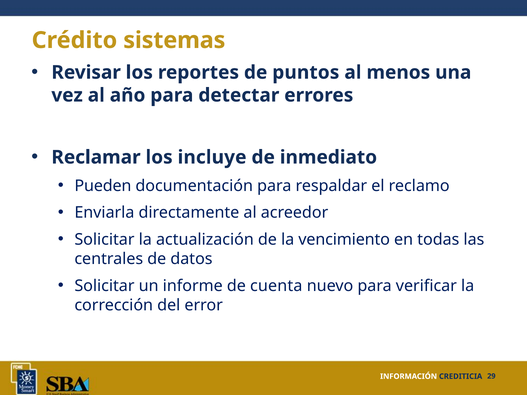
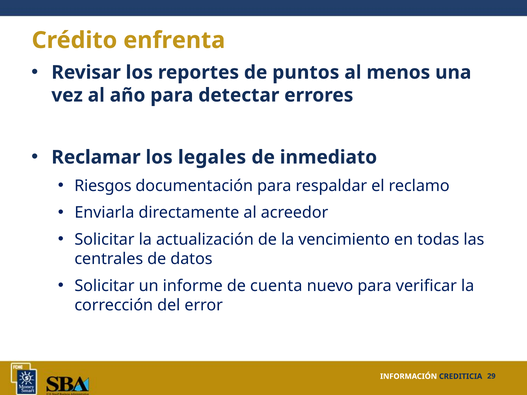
sistemas: sistemas -> enfrenta (174, 40)
incluye: incluye -> legales (212, 157)
Pueden: Pueden -> Riesgos (103, 186)
